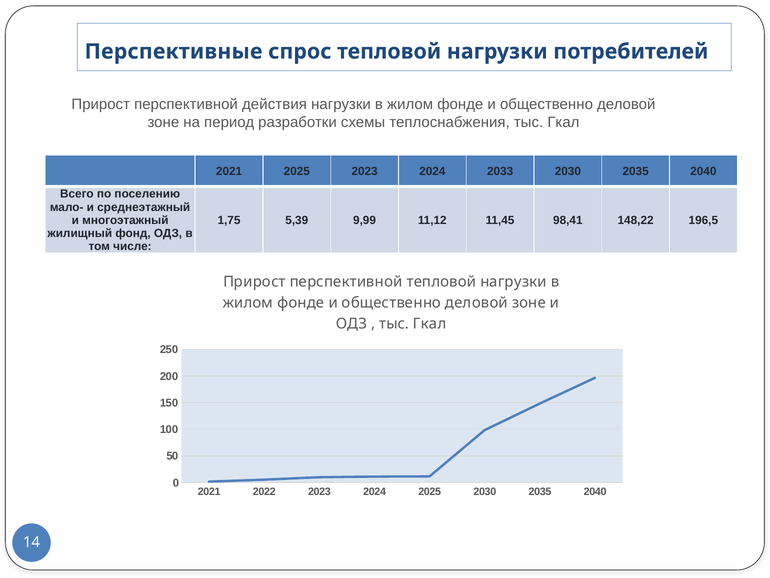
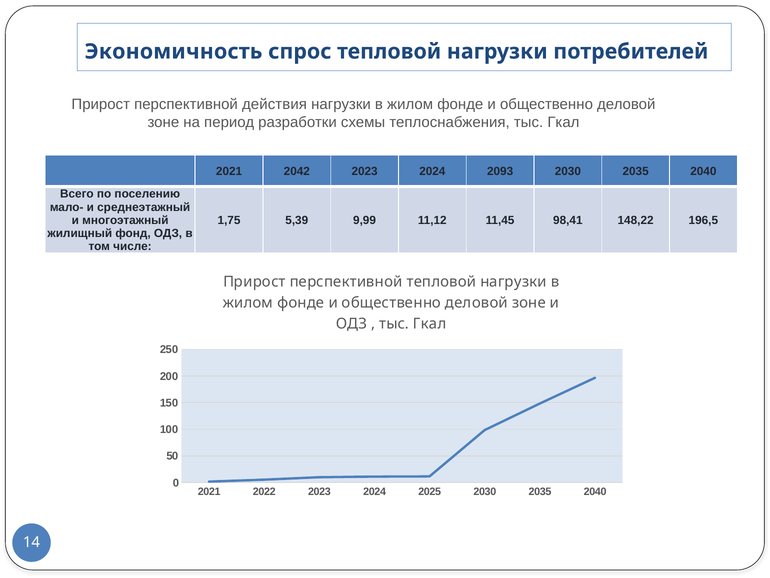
Перспективные: Перспективные -> Экономичность (174, 52)
2021 2025: 2025 -> 2042 (297, 171)
2033: 2033 -> 2093 (500, 171)
